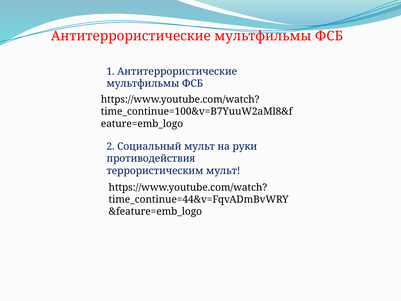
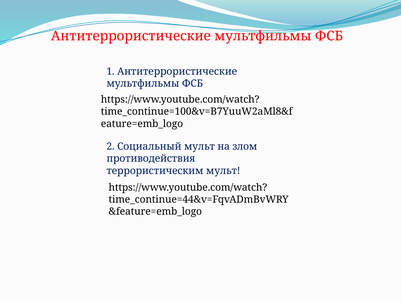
руки: руки -> злом (245, 147)
